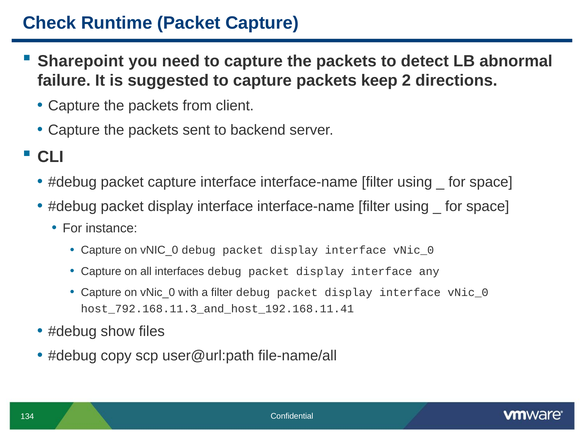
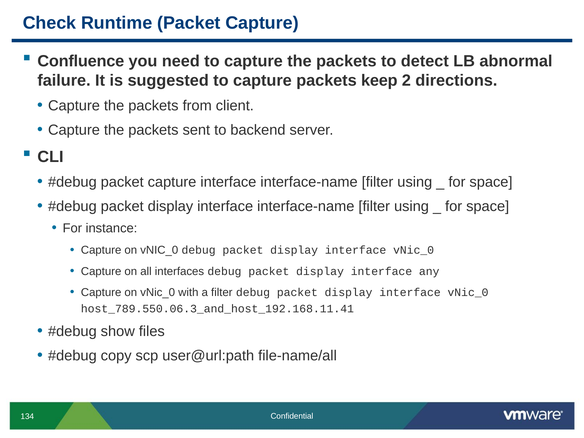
Sharepoint: Sharepoint -> Confluence (81, 61)
host_792.168.11.3_and_host_192.168.11.41: host_792.168.11.3_and_host_192.168.11.41 -> host_789.550.06.3_and_host_192.168.11.41 (217, 309)
